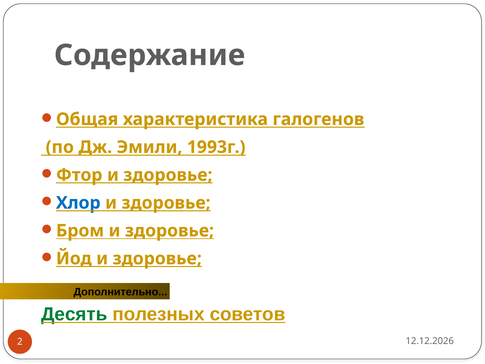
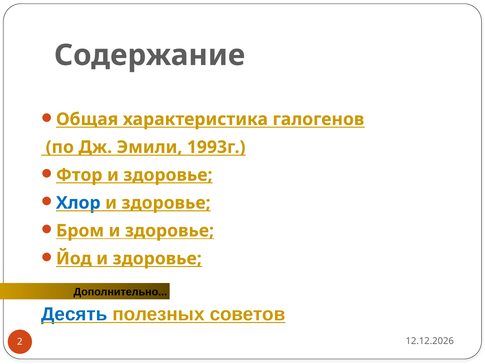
Десять colour: green -> blue (74, 314)
